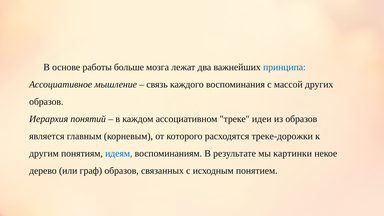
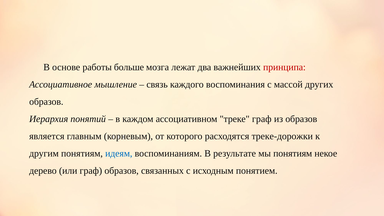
принципа colour: blue -> red (284, 67)
треке идеи: идеи -> граф (262, 119)
мы картинки: картинки -> понятиям (293, 154)
